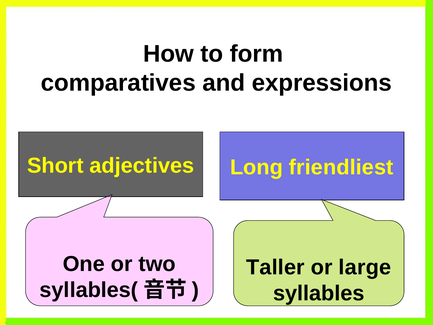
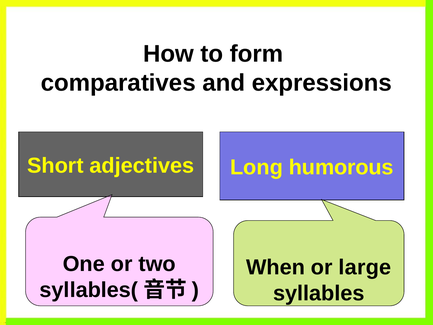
friendliest: friendliest -> humorous (341, 167)
Taller: Taller -> When (275, 267)
